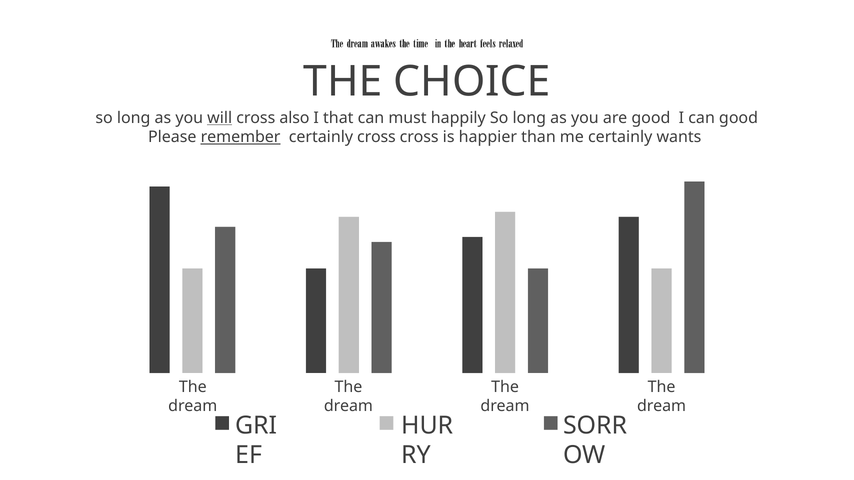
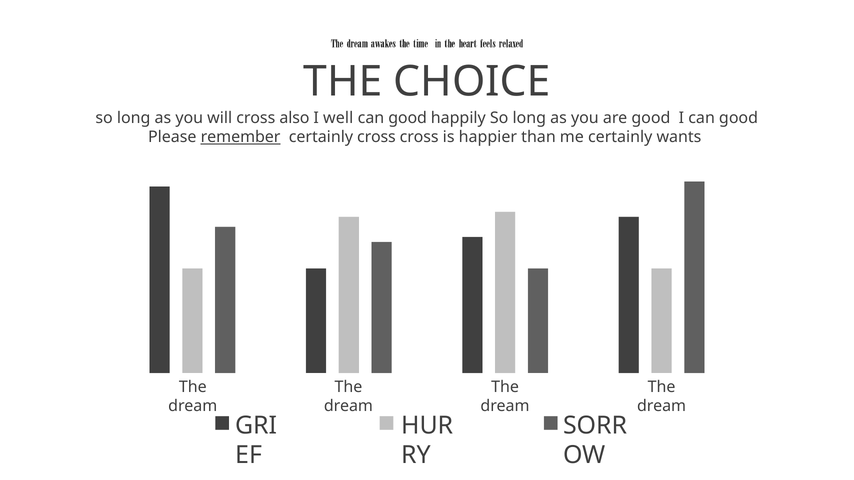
will underline: present -> none (220, 118)
that: that -> well (338, 118)
must: must -> good (408, 118)
